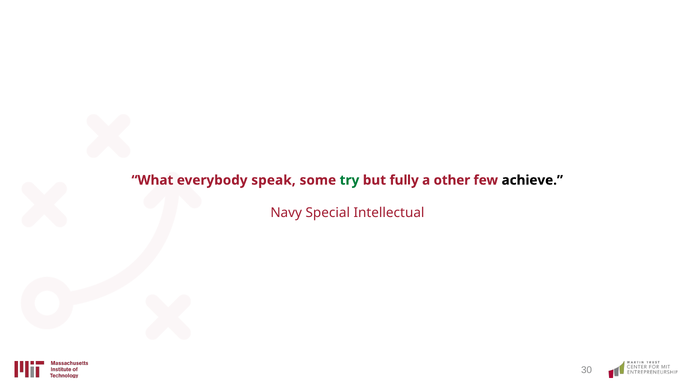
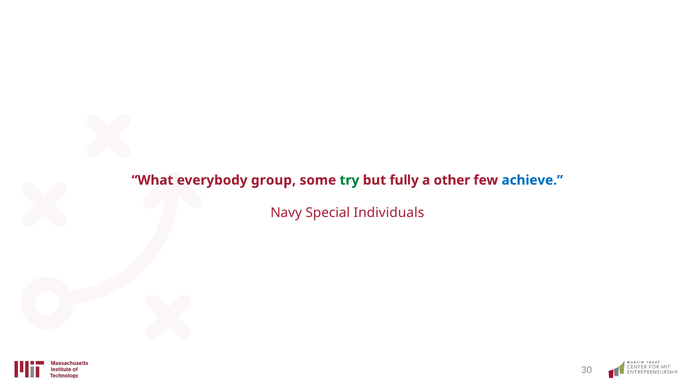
speak: speak -> group (273, 180)
achieve colour: black -> blue (532, 180)
Intellectual: Intellectual -> Individuals (389, 213)
